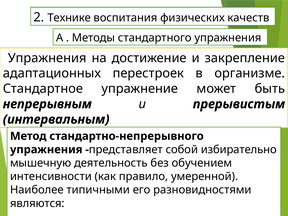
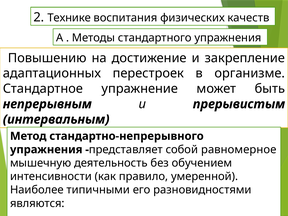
Упражнения: Упражнения -> Повышению (47, 58)
избирательно: избирательно -> равномерное (239, 150)
